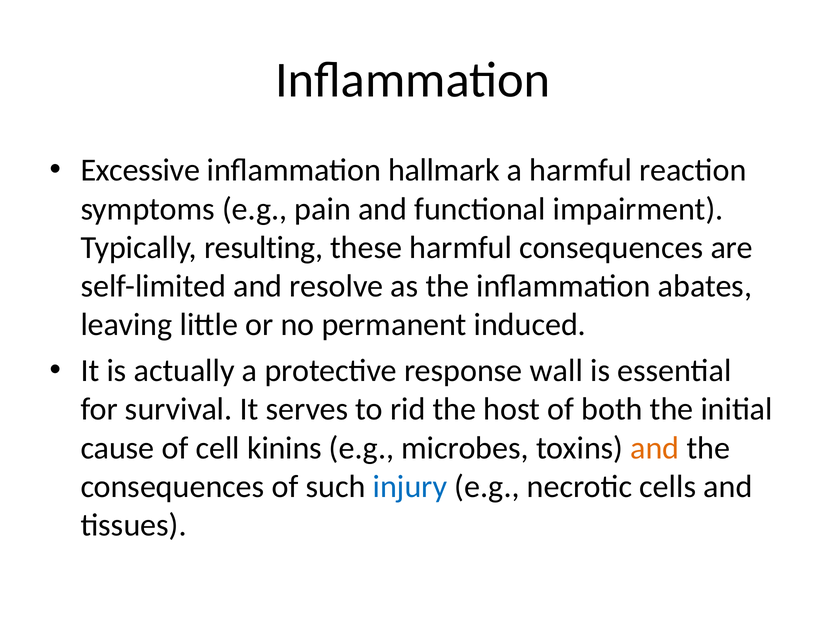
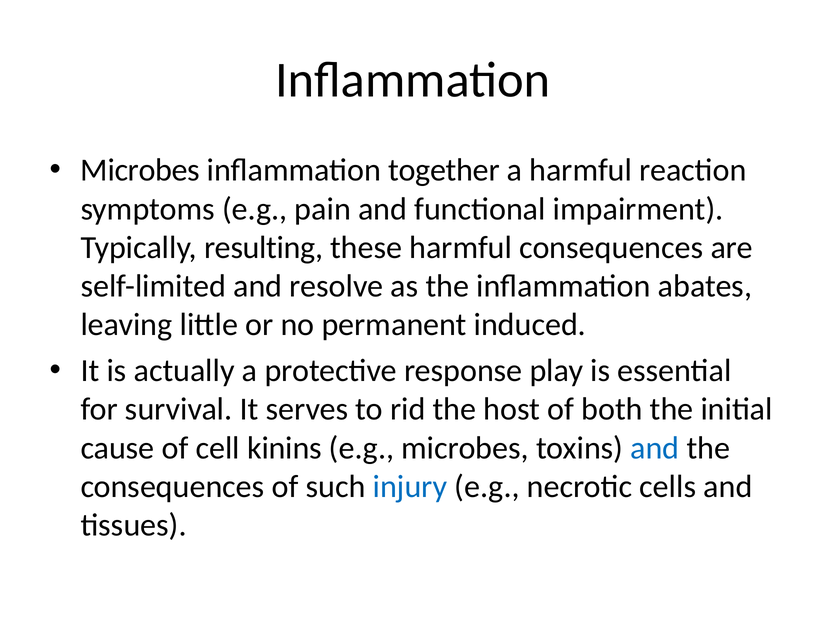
Excessive: Excessive -> Microbes (140, 170)
hallmark: hallmark -> together (444, 170)
wall: wall -> play (556, 370)
and colour: orange -> blue (655, 448)
